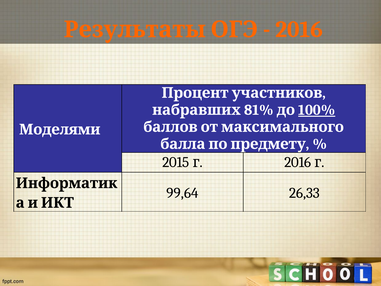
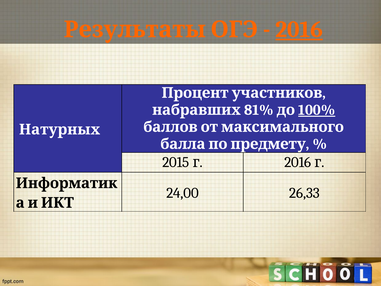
2016 underline: none -> present (299, 29)
Моделями: Моделями -> Натурных (60, 129)
99,64: 99,64 -> 24,00 (182, 193)
